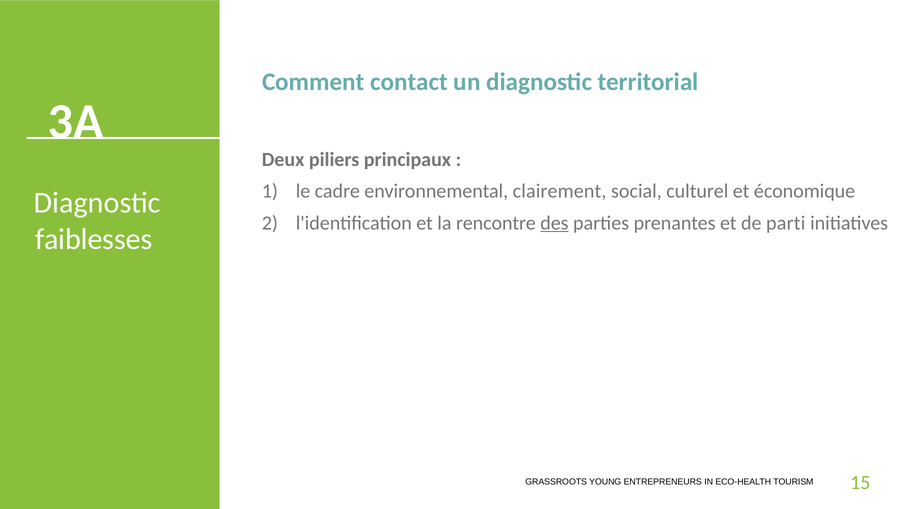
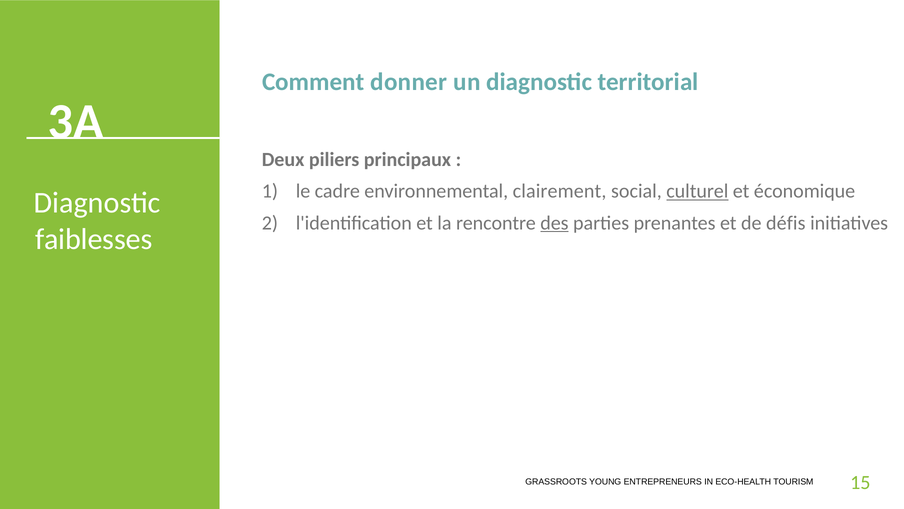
contact: contact -> donner (409, 82)
culturel underline: none -> present (697, 191)
parti: parti -> défis (786, 223)
